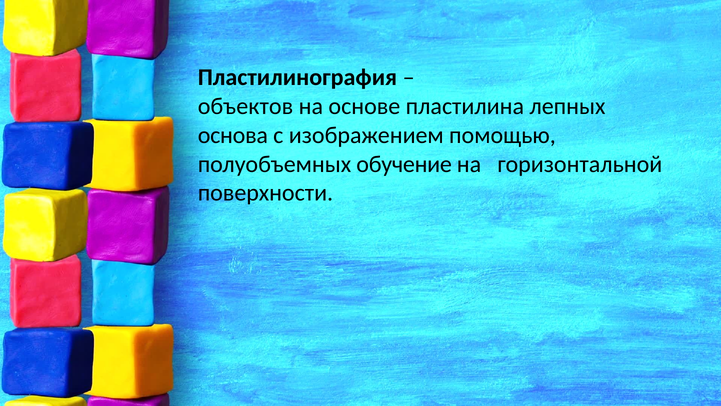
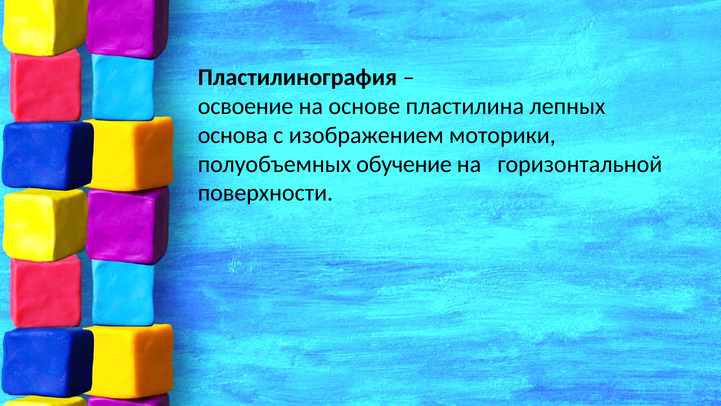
объектов: объектов -> освоение (246, 106)
помощью: помощью -> моторики (502, 135)
